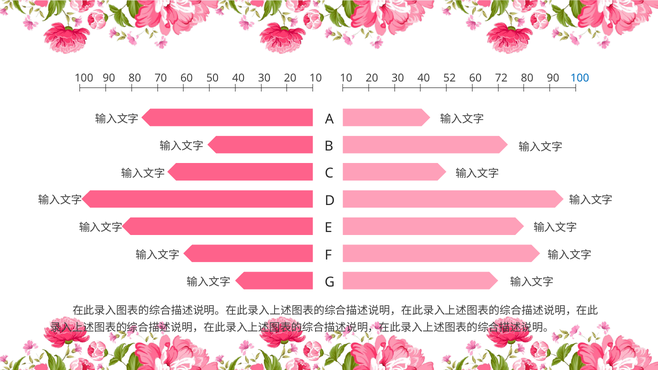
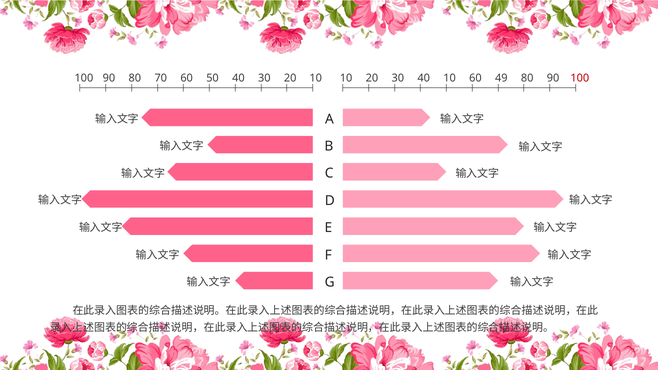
40 52: 52 -> 10 (450, 78)
72: 72 -> 49 (501, 78)
100 colour: blue -> red (580, 78)
